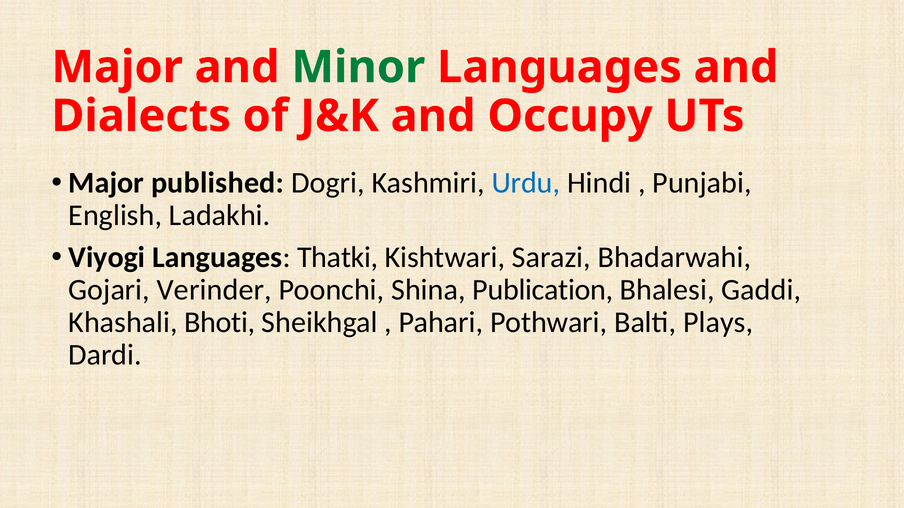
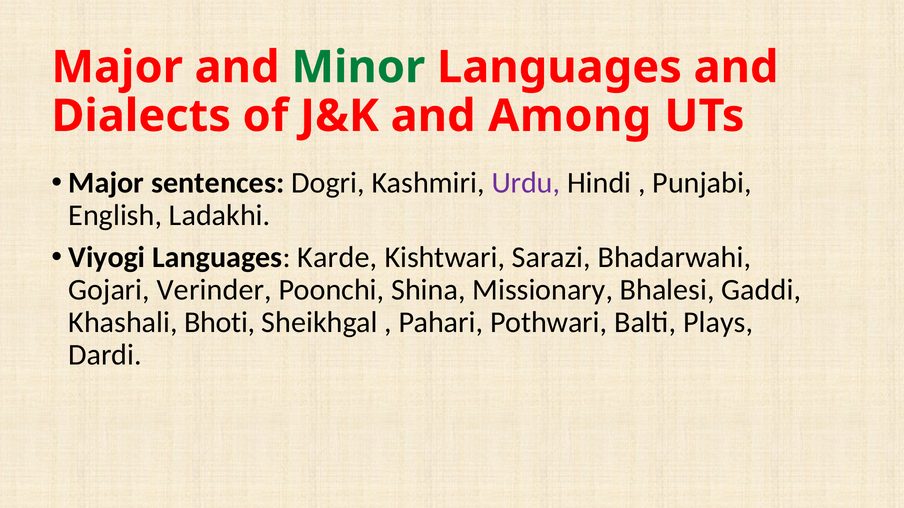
Occupy: Occupy -> Among (570, 116)
published: published -> sentences (218, 183)
Urdu colour: blue -> purple (526, 183)
Thatki: Thatki -> Karde (337, 258)
Publication: Publication -> Missionary (543, 290)
